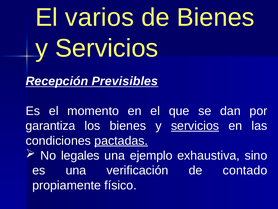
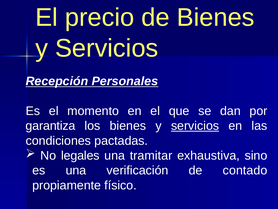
varios: varios -> precio (100, 18)
Previsibles: Previsibles -> Personales (125, 81)
pactadas underline: present -> none (121, 140)
ejemplo: ejemplo -> tramitar (151, 155)
